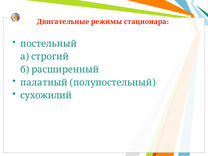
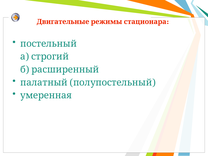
сухожилий: сухожилий -> умеренная (46, 95)
